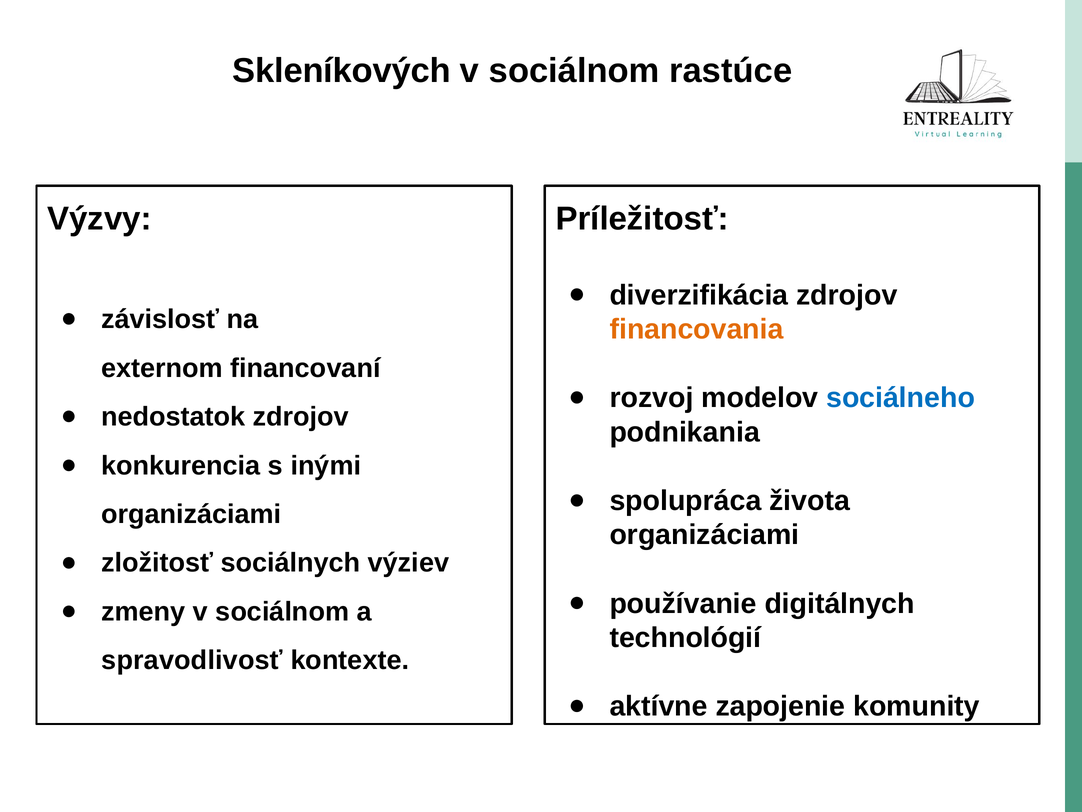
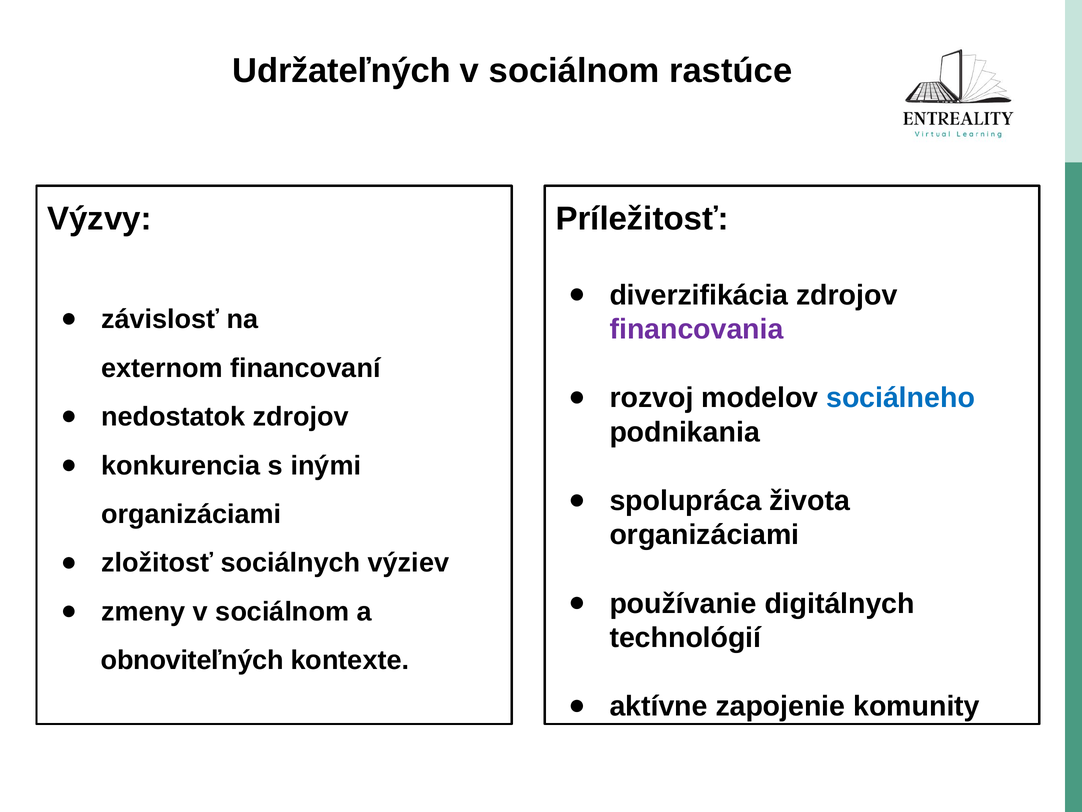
Skleníkových: Skleníkových -> Udržateľných (342, 71)
financovania colour: orange -> purple (697, 329)
spravodlivosť: spravodlivosť -> obnoviteľných (192, 660)
